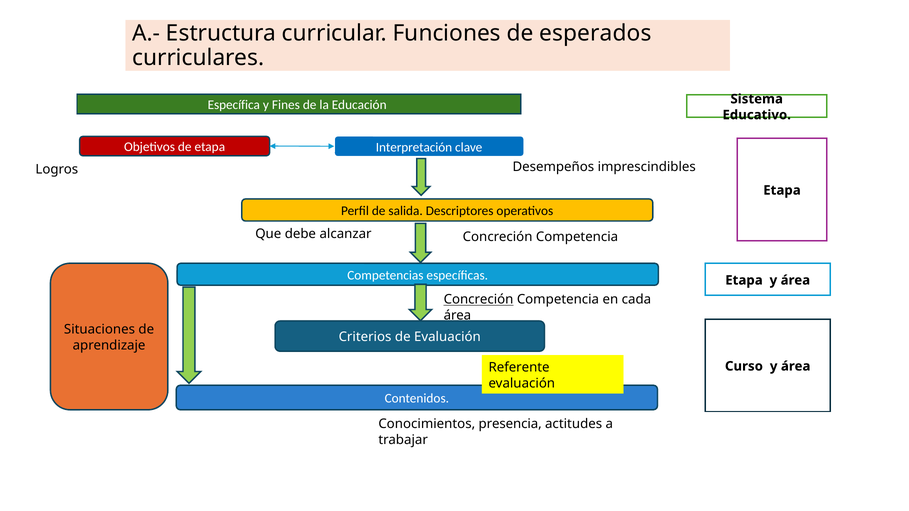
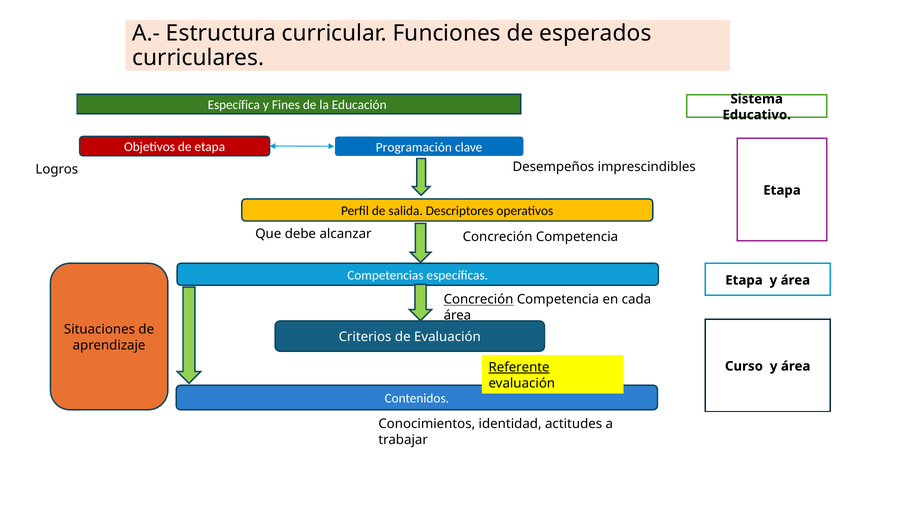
Interpretación: Interpretación -> Programación (414, 147)
Referente underline: none -> present (519, 367)
presencia: presencia -> identidad (510, 424)
